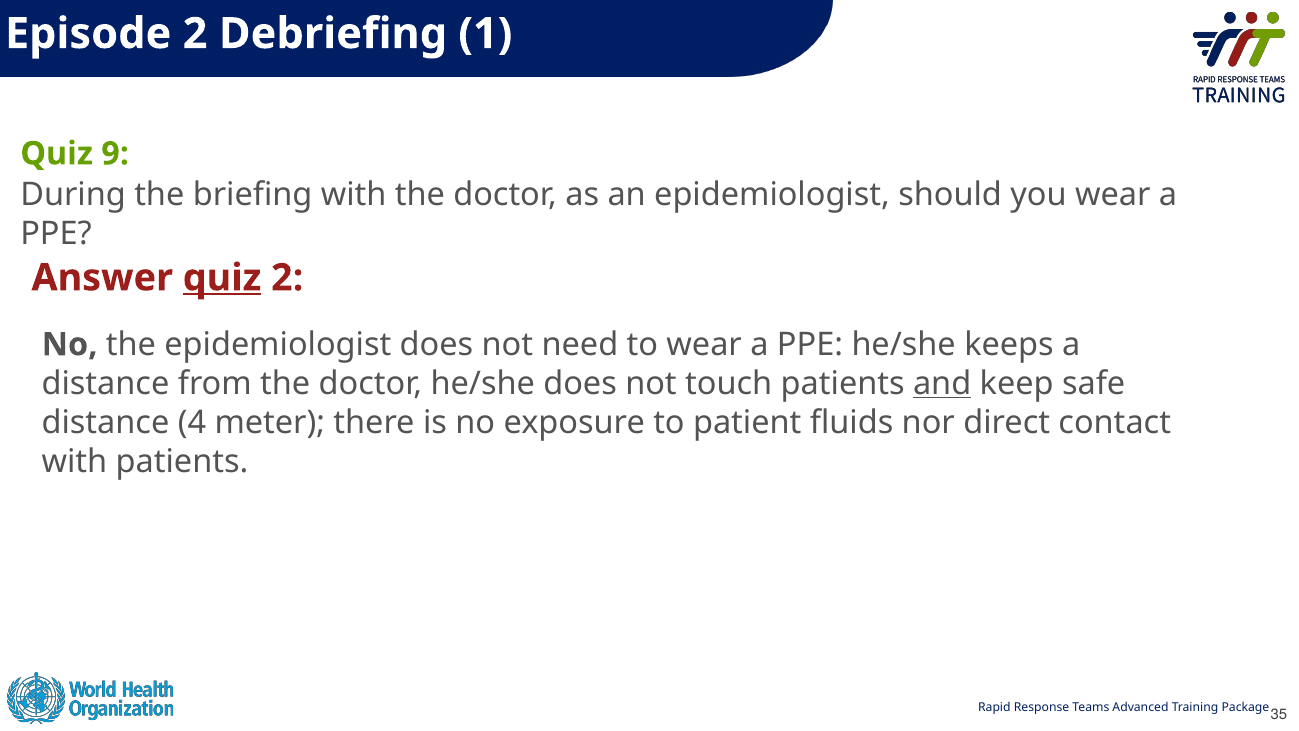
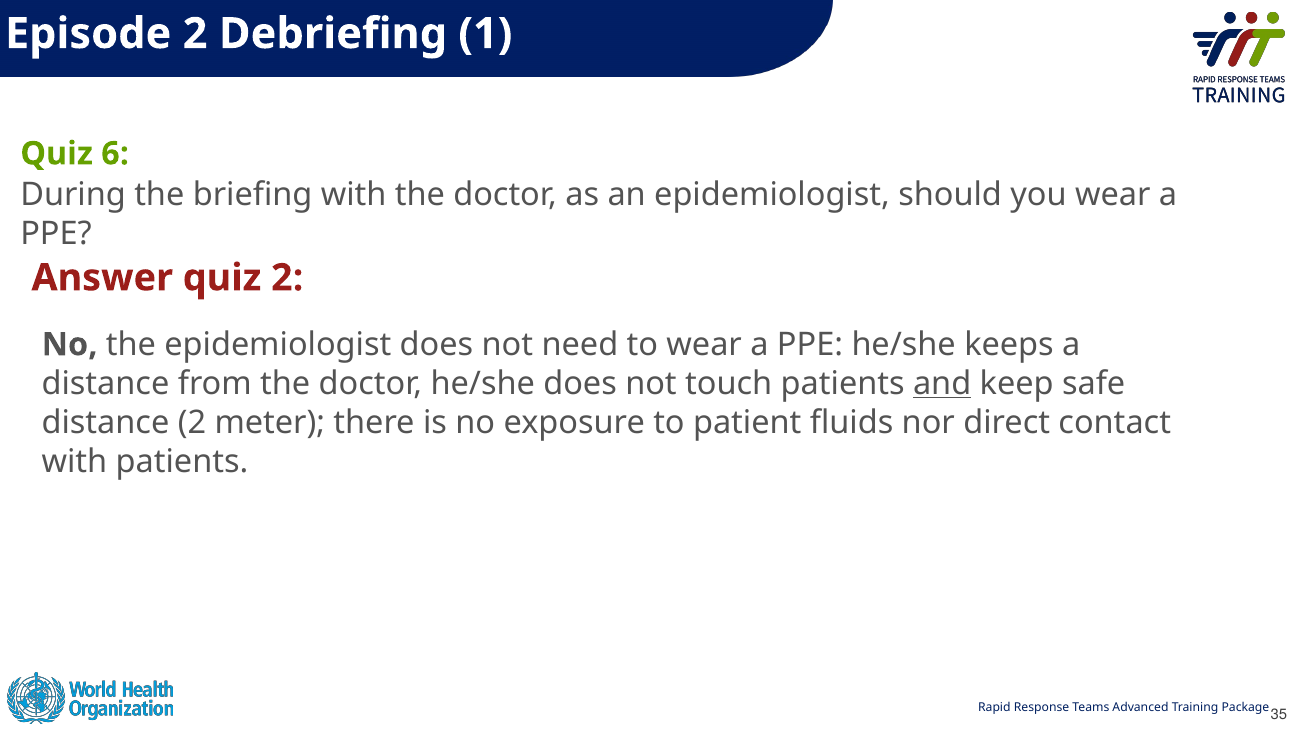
9: 9 -> 6 (115, 154)
quiz underline: present -> none (222, 278)
distance 4: 4 -> 2 (192, 422)
